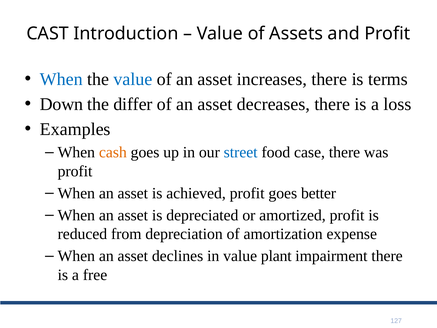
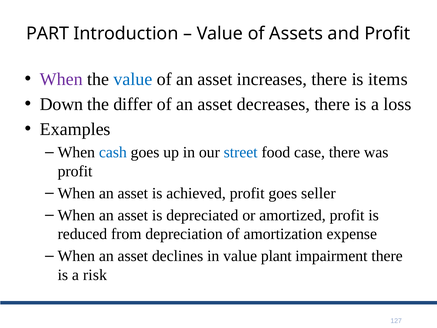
CAST: CAST -> PART (48, 33)
When colour: blue -> purple (61, 79)
terms: terms -> items (388, 79)
cash colour: orange -> blue (113, 152)
better: better -> seller (318, 193)
free: free -> risk (95, 275)
